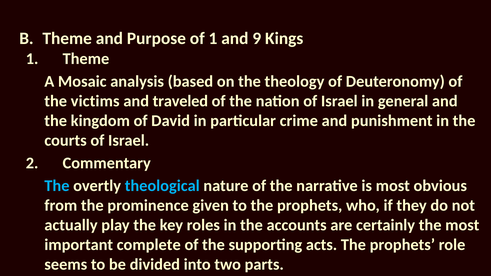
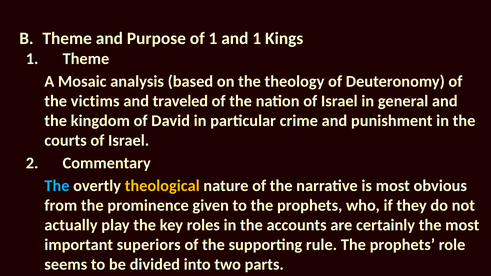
and 9: 9 -> 1 (257, 38)
theological colour: light blue -> yellow (162, 186)
complete: complete -> superiors (149, 245)
acts: acts -> rule (322, 245)
